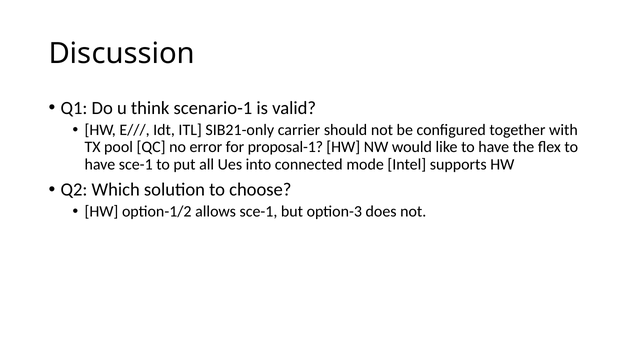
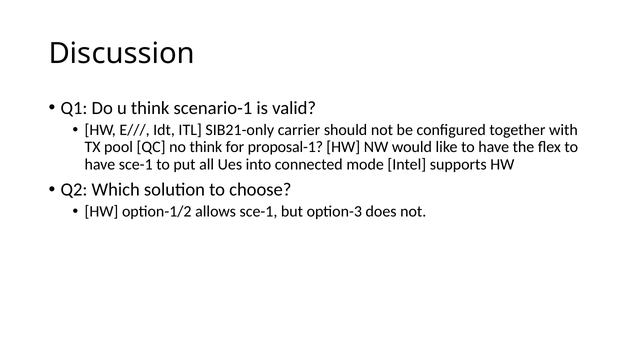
no error: error -> think (206, 147)
